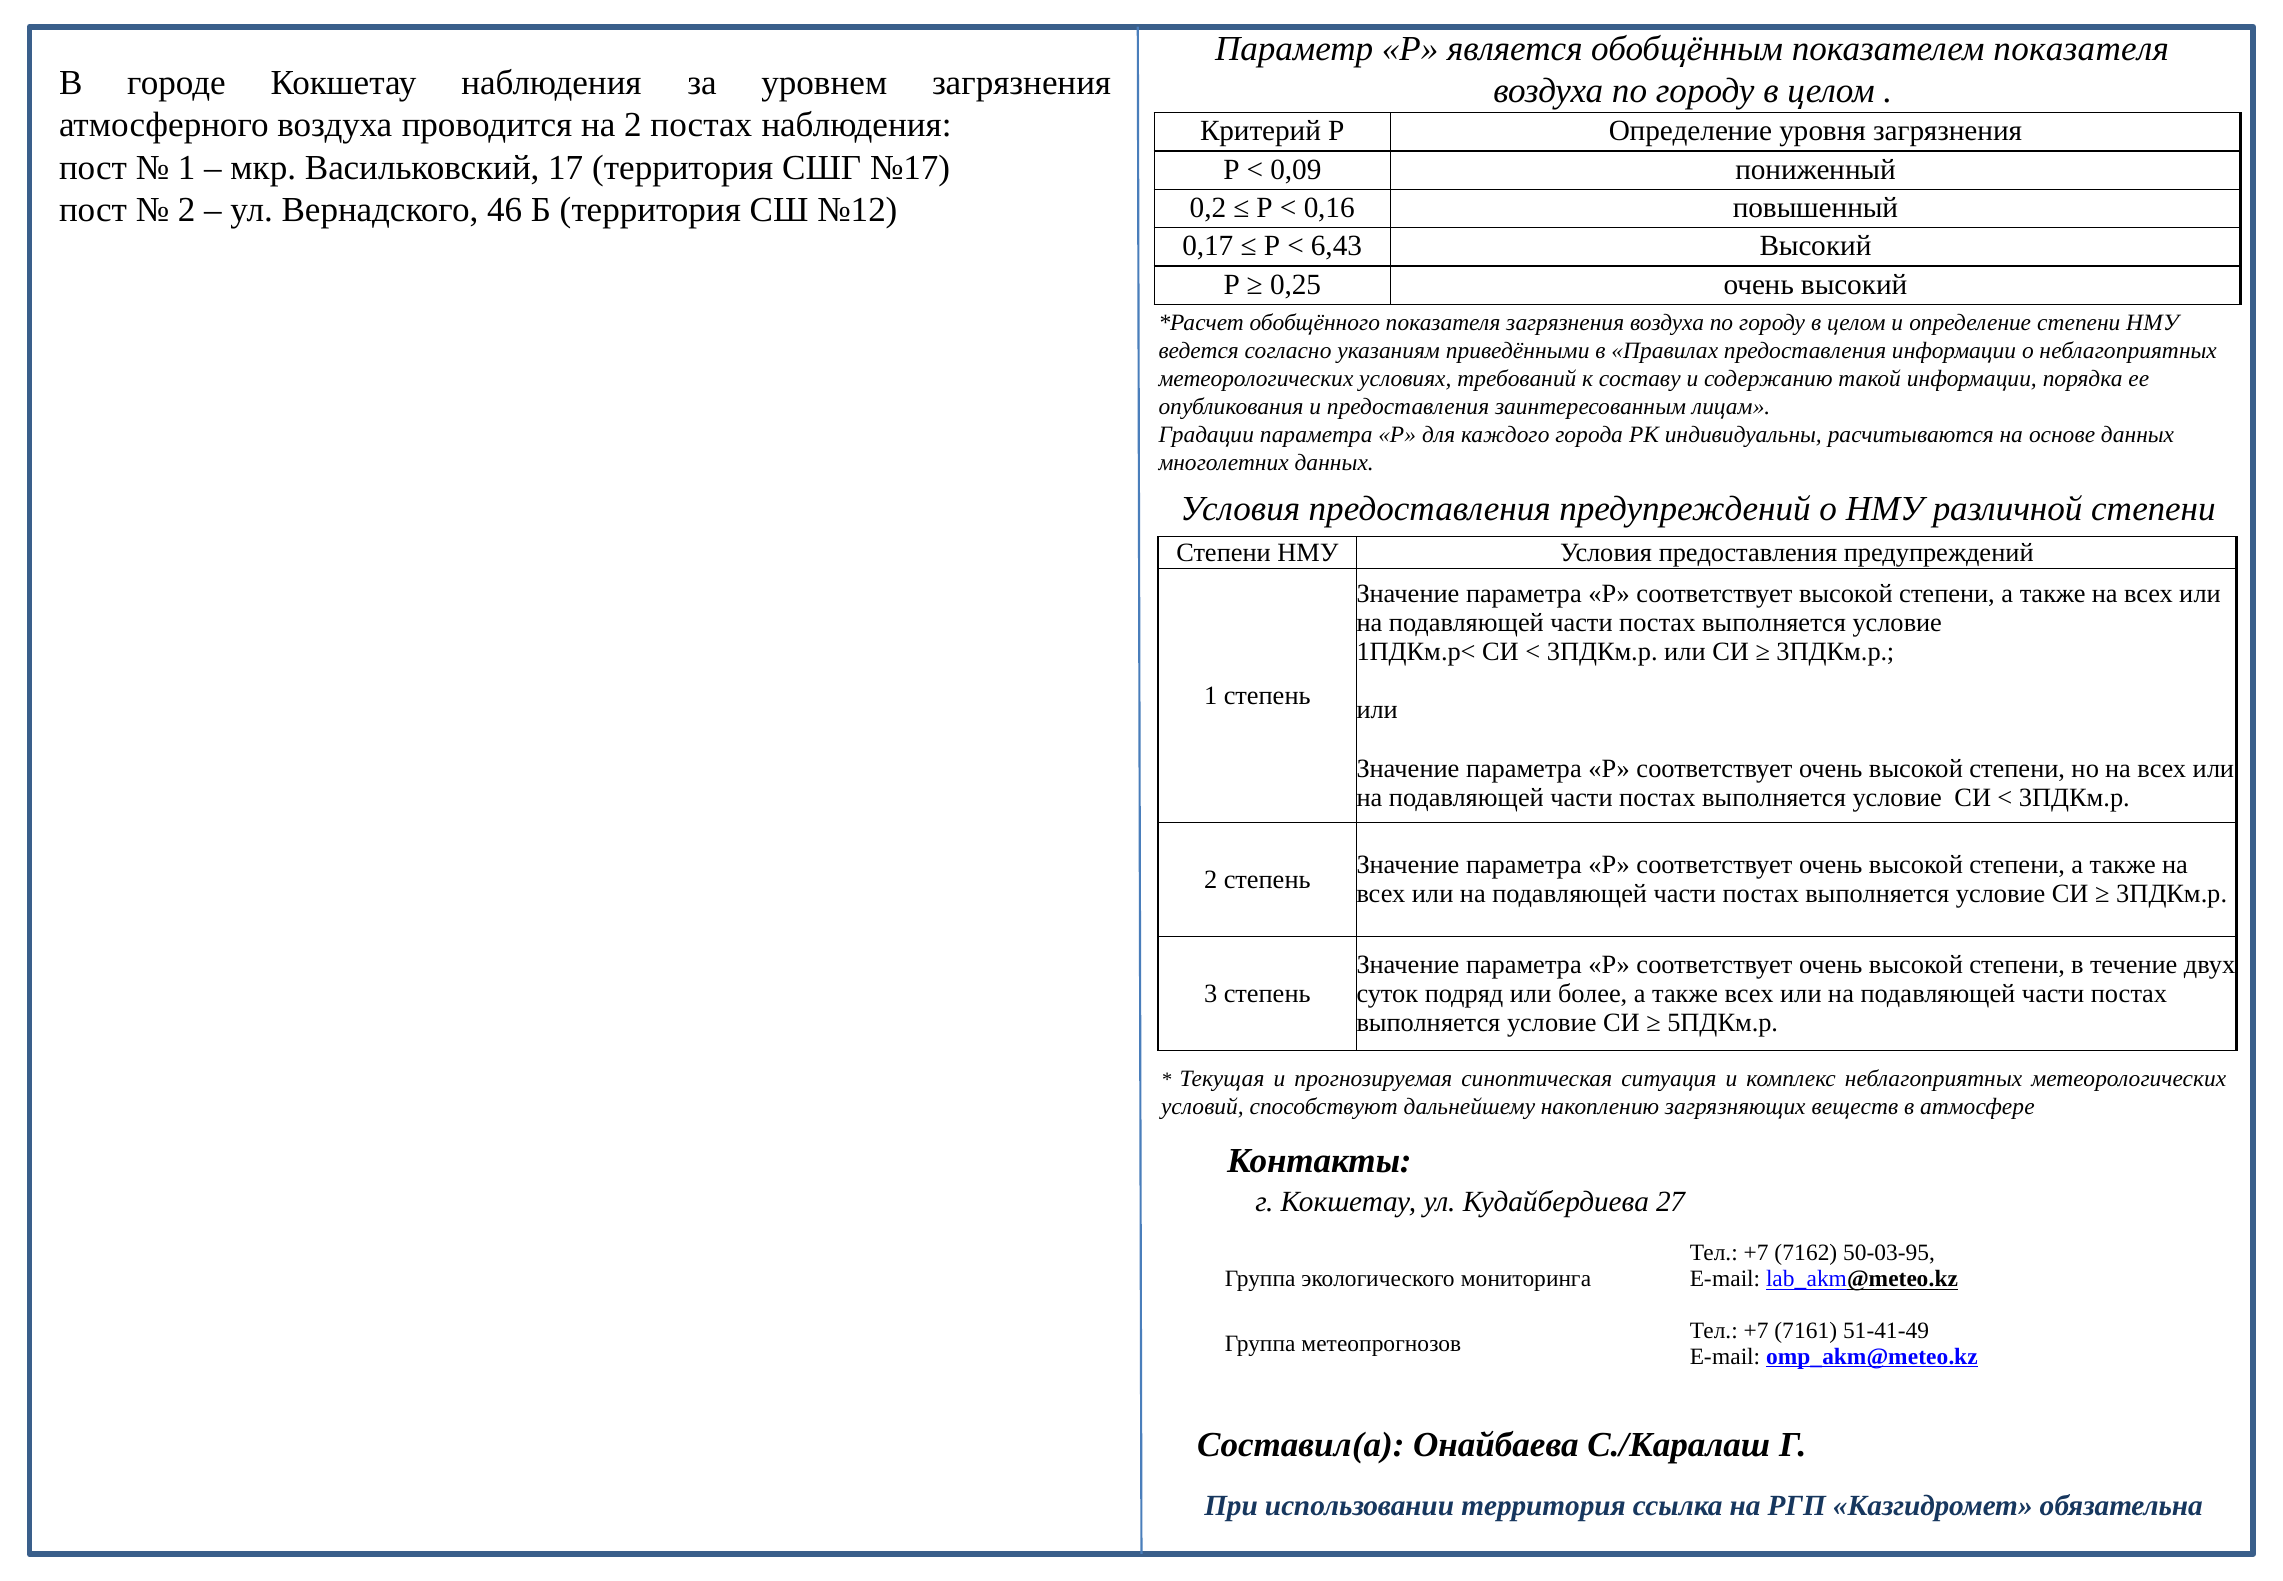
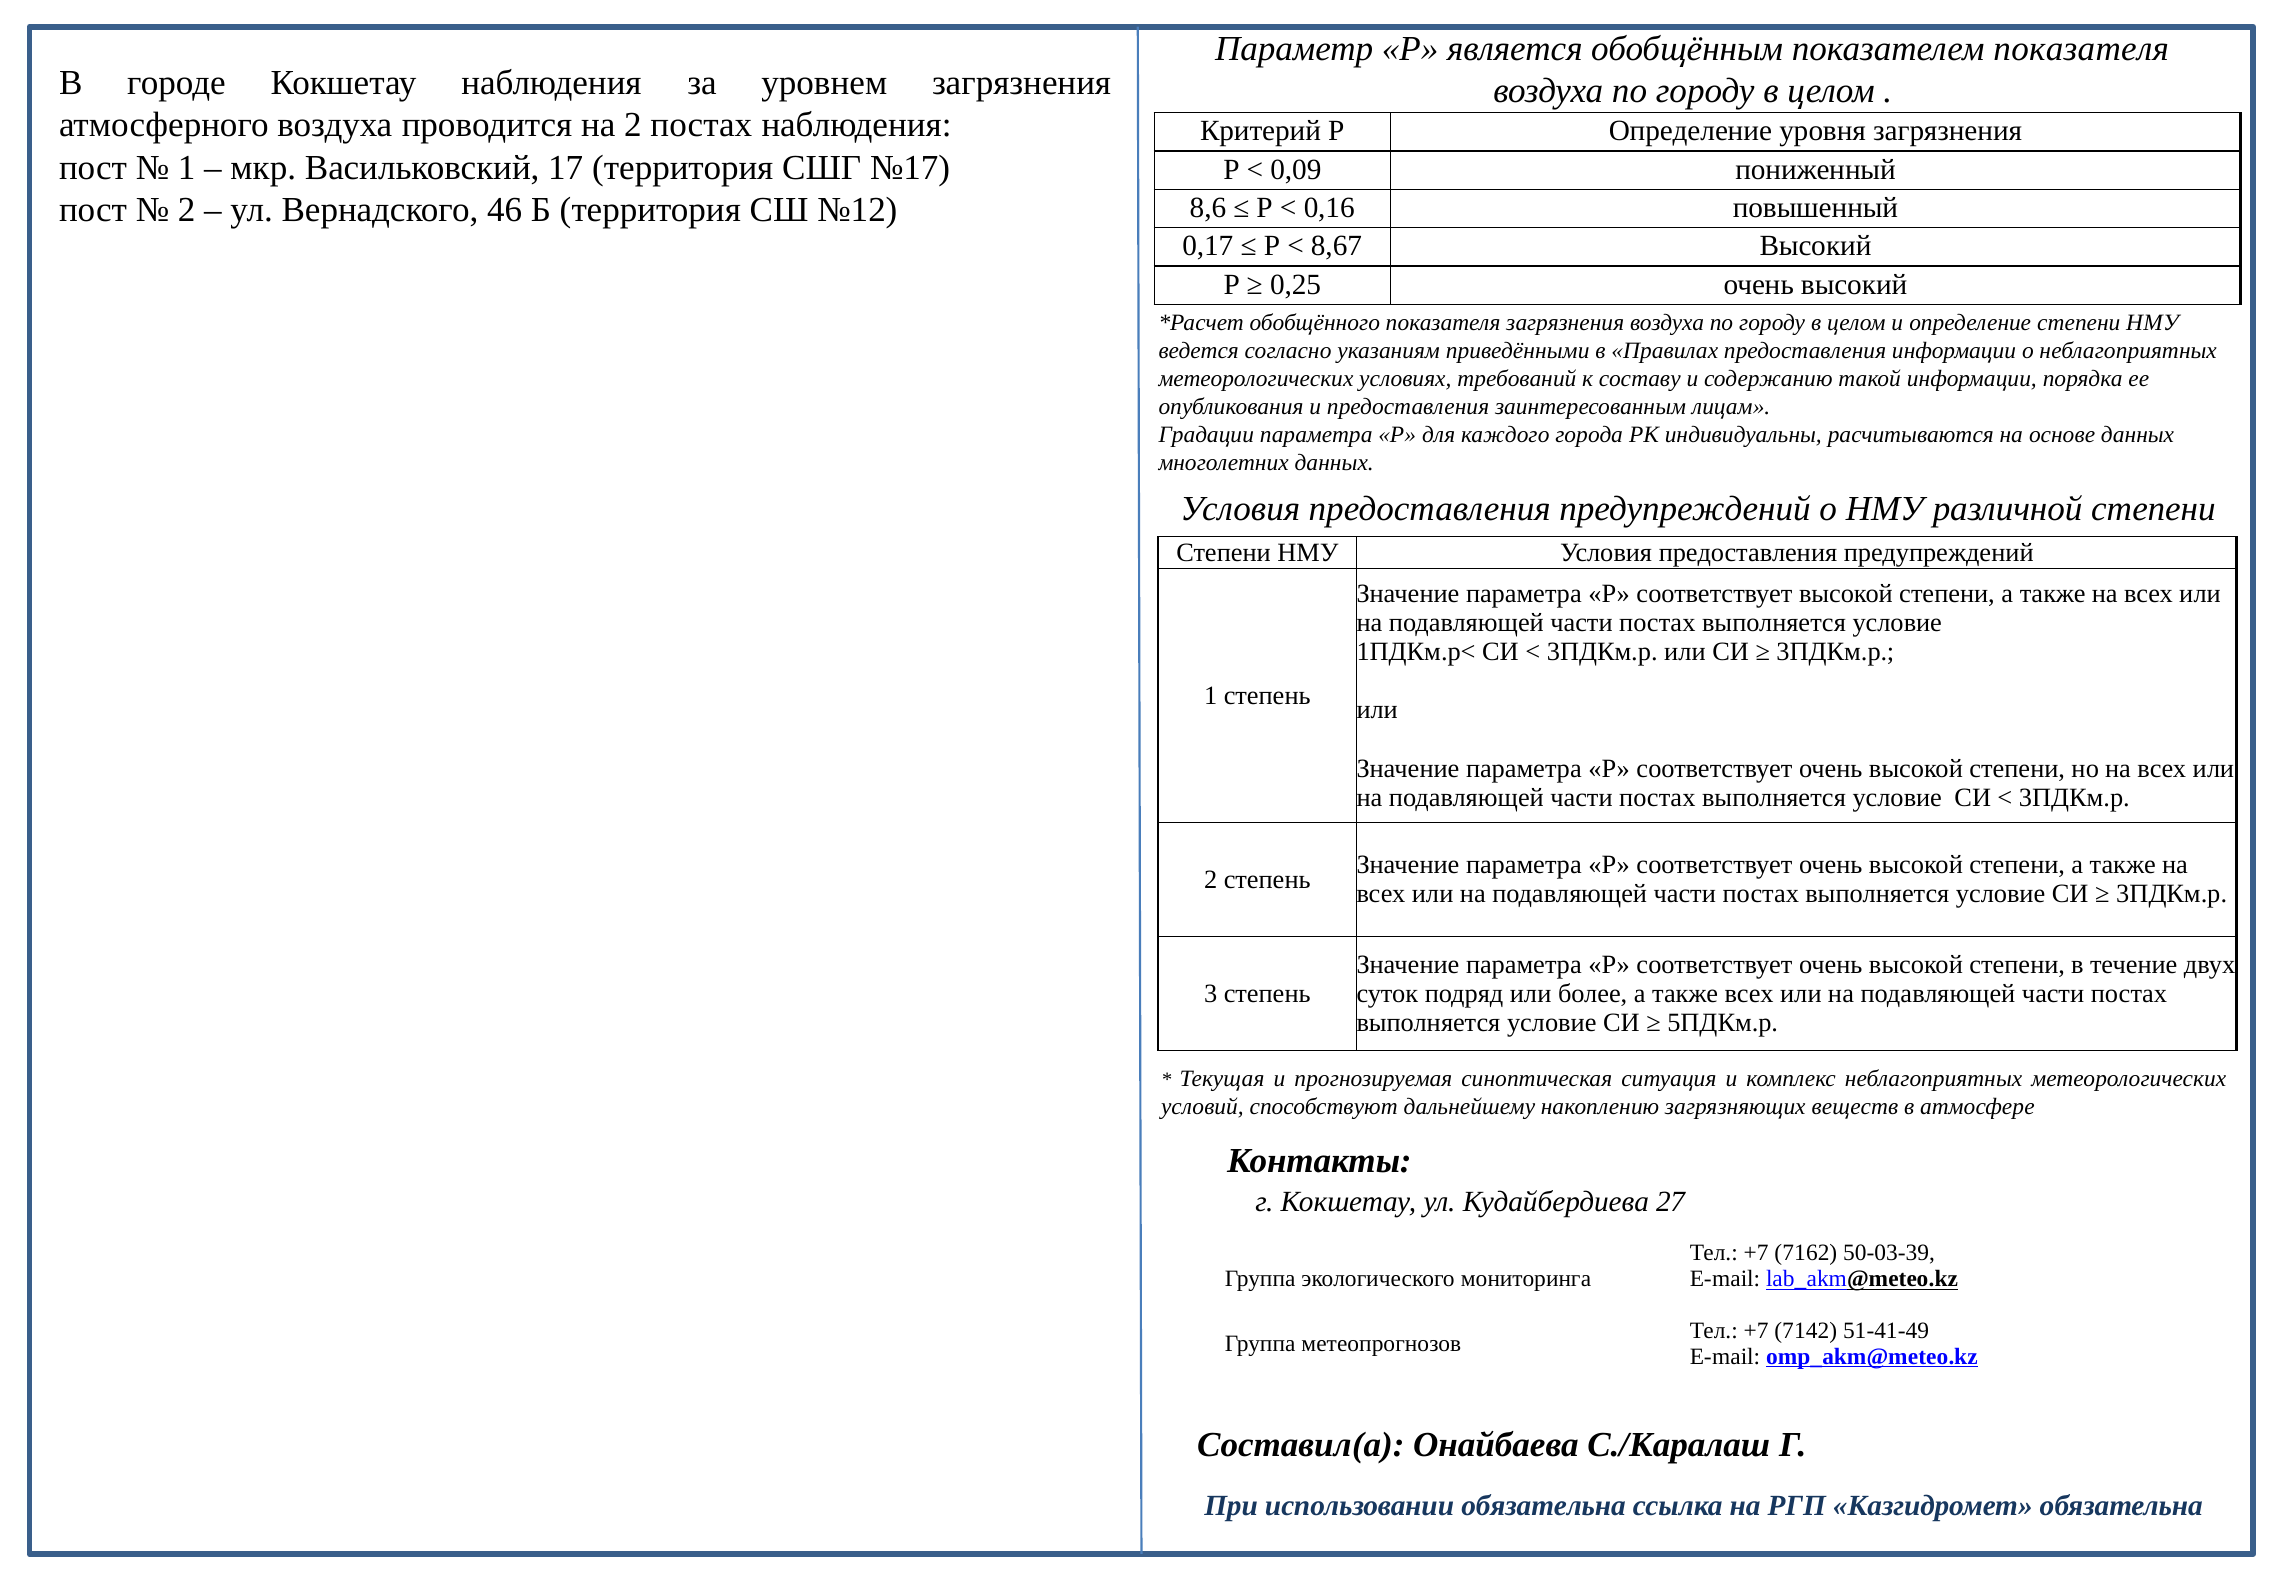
0,2: 0,2 -> 8,6 (1208, 208)
6,43: 6,43 -> 8,67 (1336, 246)
50-03-95: 50-03-95 -> 50-03-39 (1889, 1253)
7161: 7161 -> 7142 (1806, 1330)
использовании территория: территория -> обязательна (1544, 1505)
